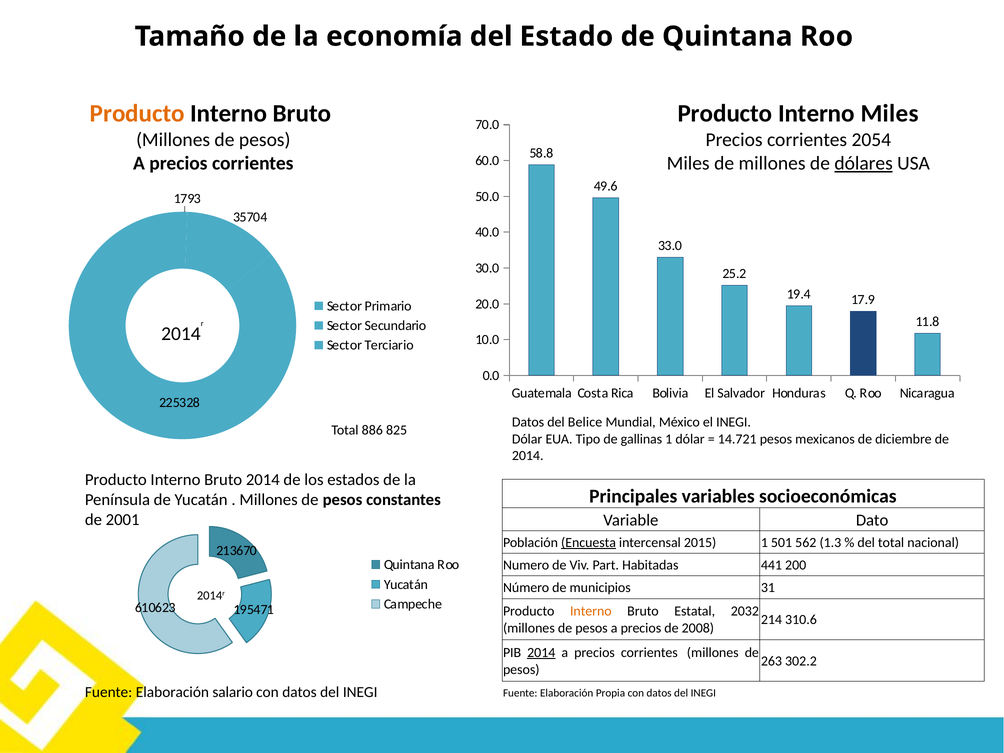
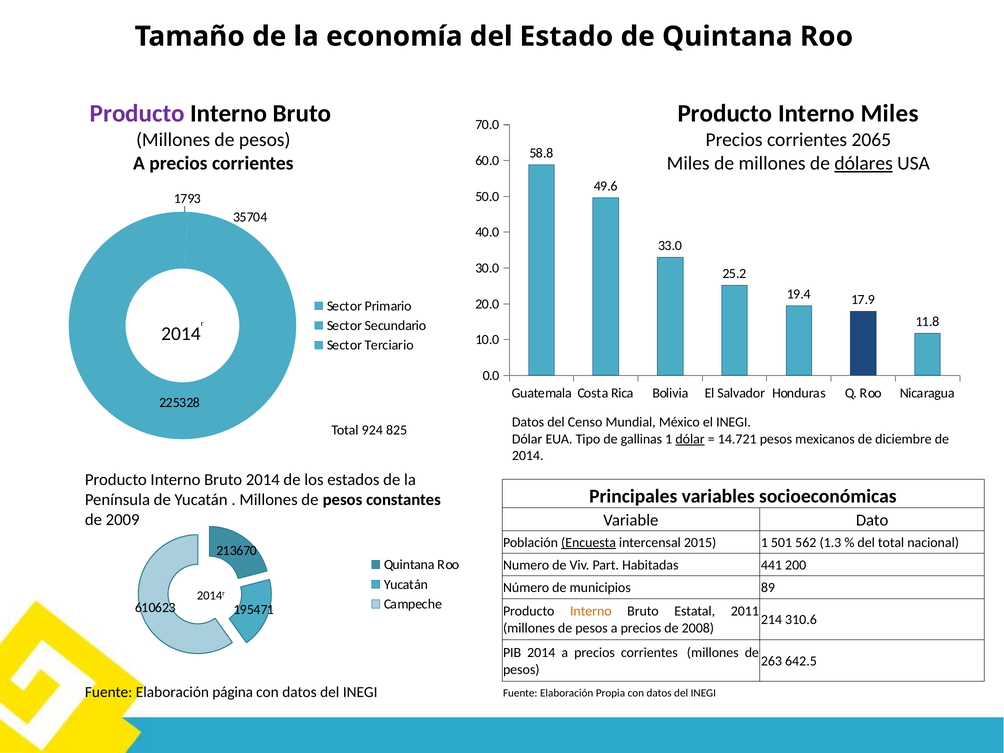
Producto colour: orange -> purple (137, 114)
2054: 2054 -> 2065 (871, 140)
Belice: Belice -> Censo (585, 422)
886: 886 -> 924 (372, 430)
dólar underline: none -> present (690, 439)
2001: 2001 -> 2009 (123, 520)
31: 31 -> 89 (768, 588)
2032: 2032 -> 2011 (745, 611)
2014 underline: present -> none (541, 653)
302.2: 302.2 -> 642.5 (801, 661)
salario: salario -> página (233, 692)
